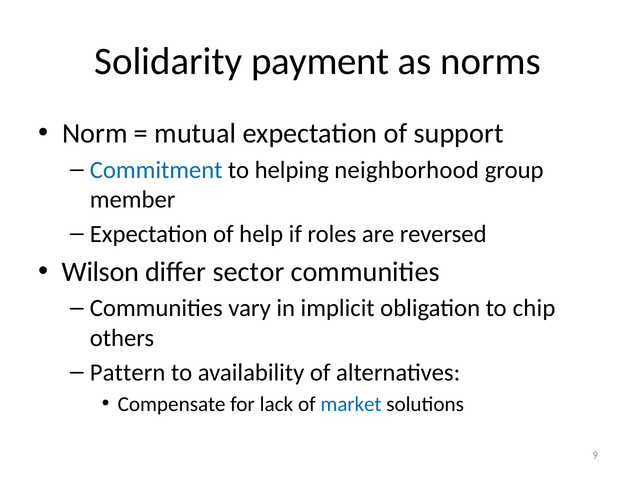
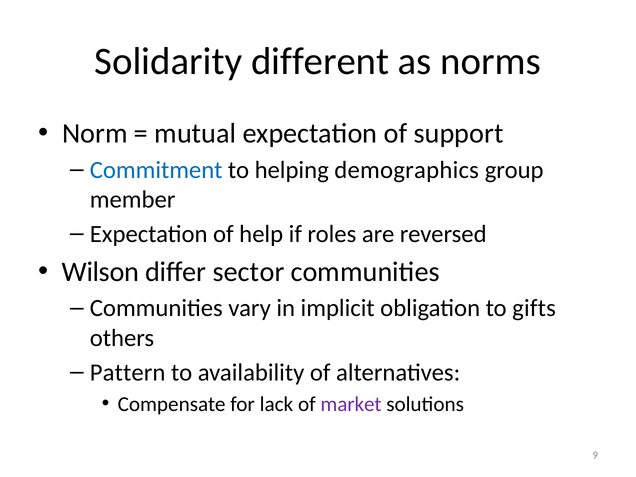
payment: payment -> different (320, 62)
neighborhood: neighborhood -> demographics (407, 170)
chip: chip -> gifts (534, 308)
market colour: blue -> purple (351, 404)
